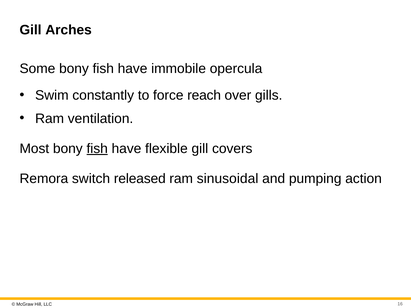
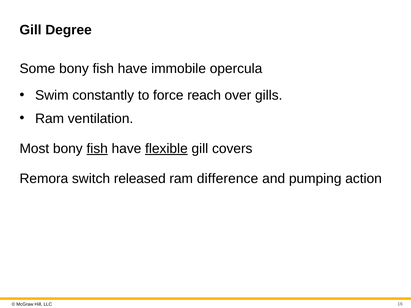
Arches: Arches -> Degree (69, 30)
flexible underline: none -> present (166, 149)
sinusoidal: sinusoidal -> difference (228, 179)
